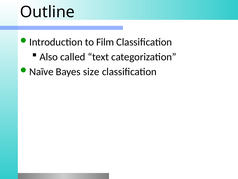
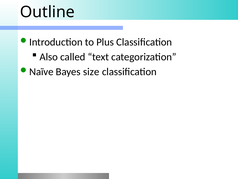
Film: Film -> Plus (105, 42)
